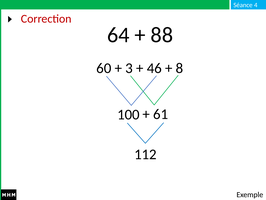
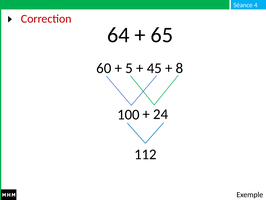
88: 88 -> 65 (162, 35)
3: 3 -> 5 (129, 68)
46: 46 -> 45 (154, 68)
61: 61 -> 24 (161, 114)
